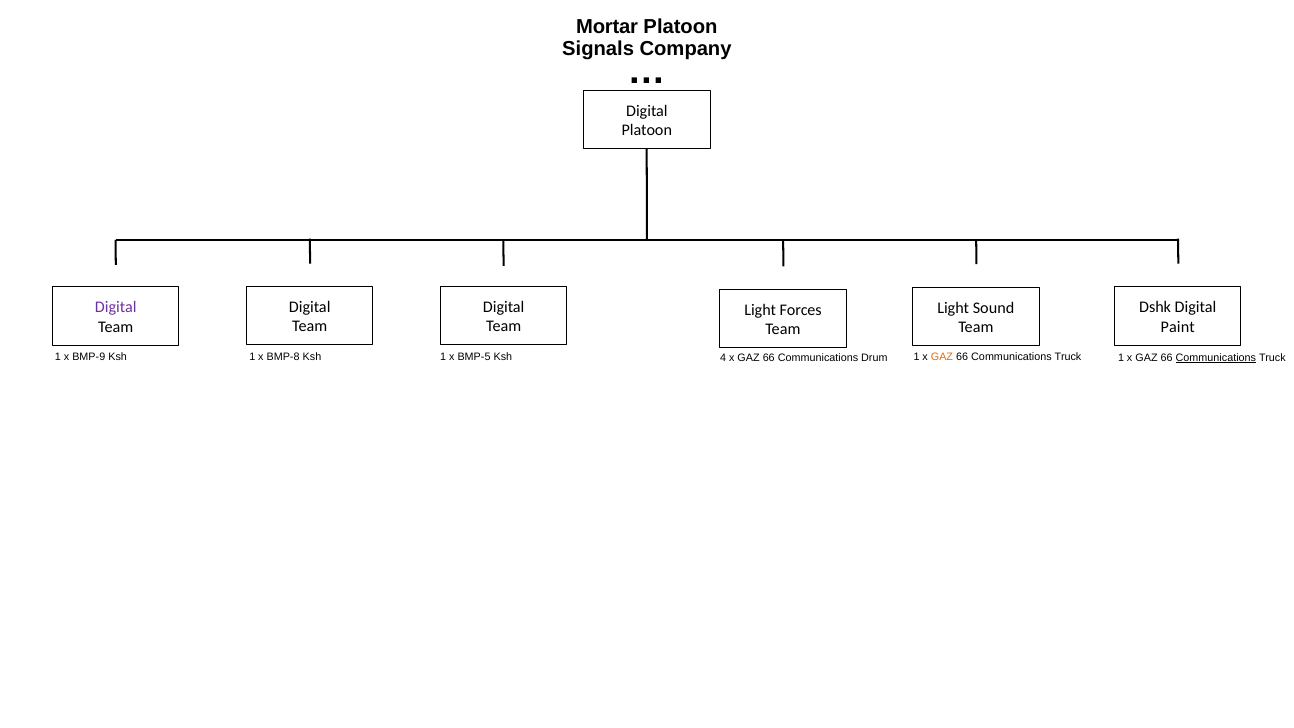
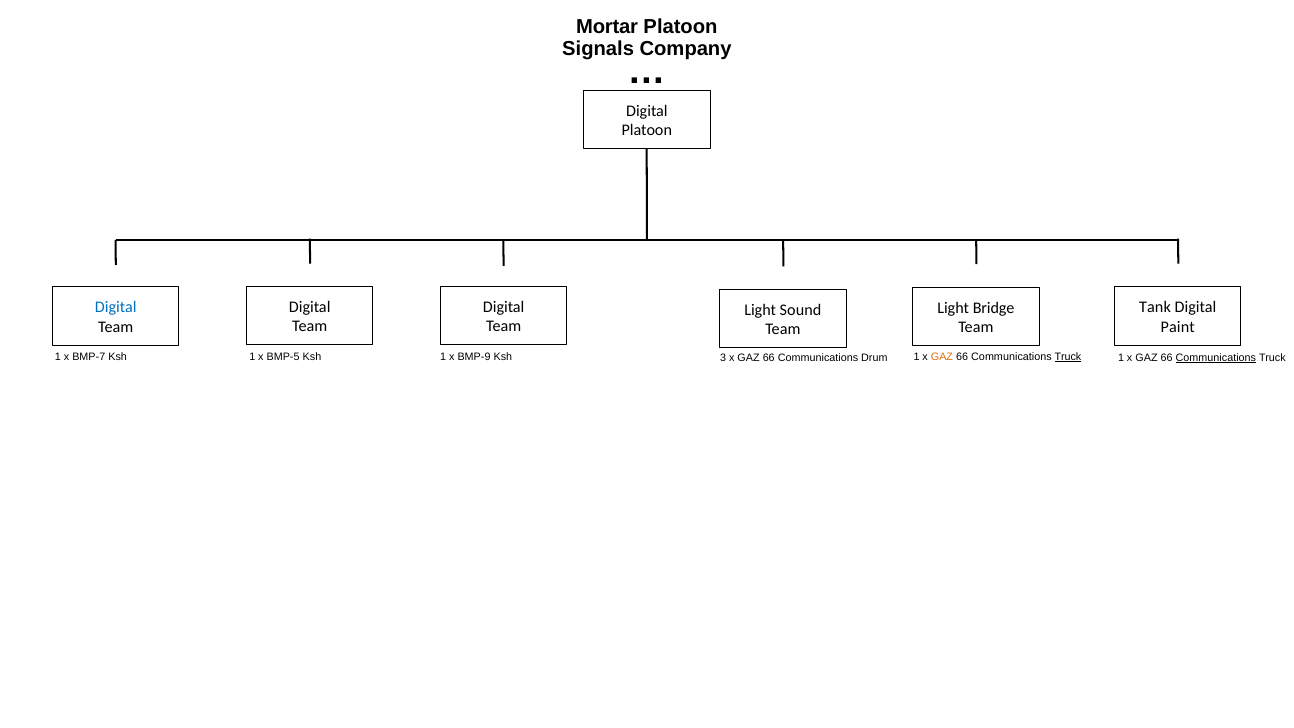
Digital colour: purple -> blue (116, 307)
Dshk: Dshk -> Tank (1155, 307)
Sound: Sound -> Bridge (994, 308)
Forces: Forces -> Sound (801, 310)
BMP-9: BMP-9 -> BMP-7 (89, 357)
BMP-8: BMP-8 -> BMP-5 (283, 357)
BMP-5: BMP-5 -> BMP-9 (474, 357)
4: 4 -> 3 (723, 358)
Truck underline: none -> present (1068, 357)
